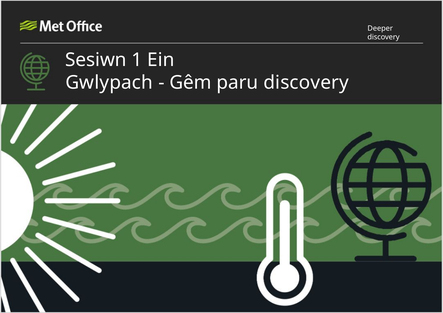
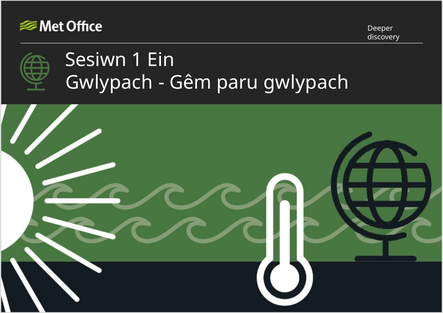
paru discovery: discovery -> gwlypach (306, 83)
